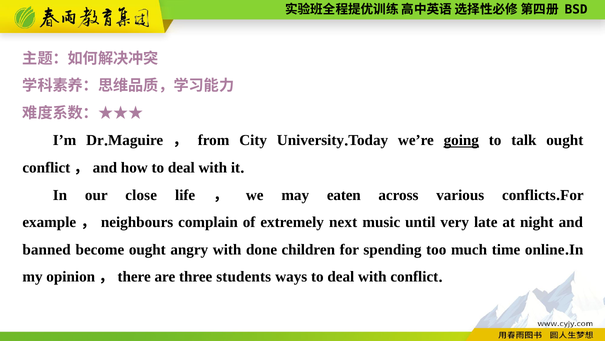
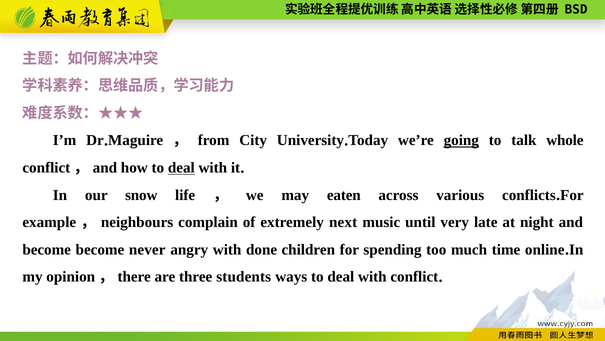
talk ought: ought -> whole (565, 140)
deal underline: none -> present (181, 167)
close: close -> snow (141, 195)
banned: banned -> become (47, 249)
become ought: ought -> never (147, 249)
